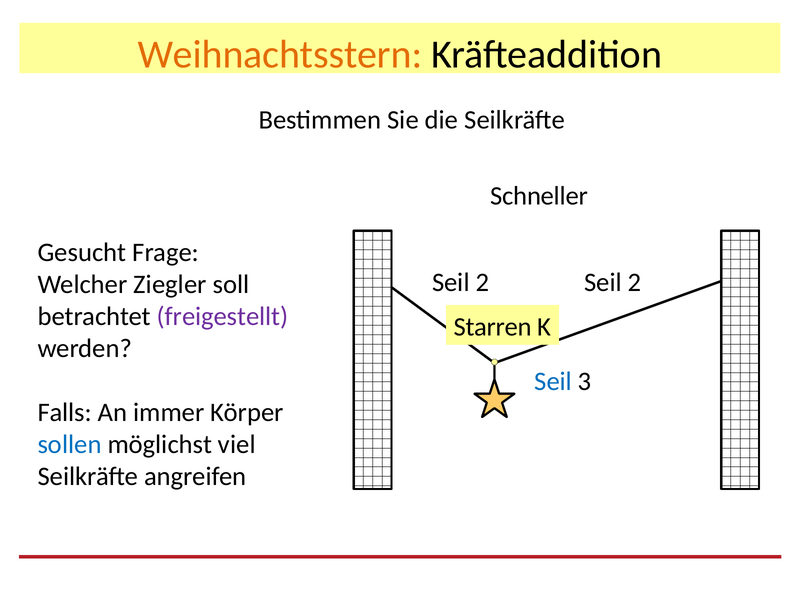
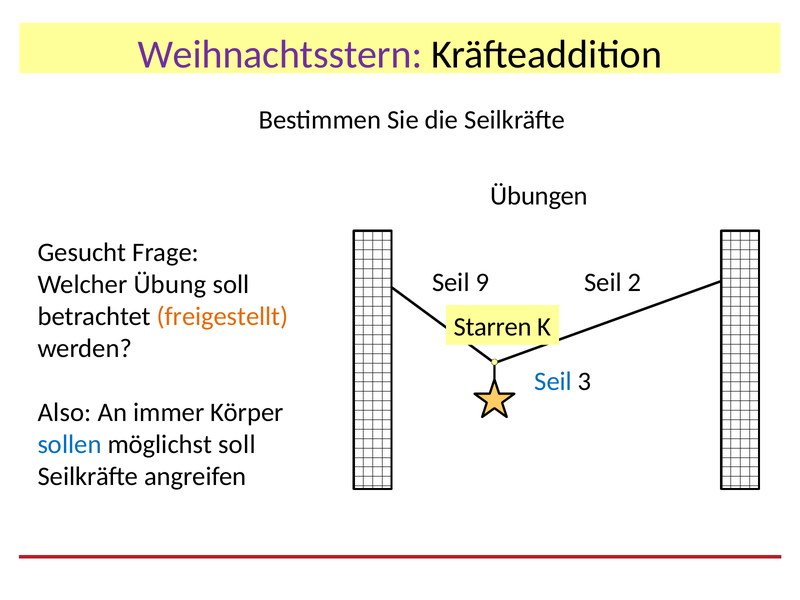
Weihnachtsstern colour: orange -> purple (280, 55)
Schneller: Schneller -> Übungen (539, 196)
2: 2 -> 9 (482, 283)
Ziegler: Ziegler -> Übung (170, 284)
freigestellt colour: purple -> orange (223, 316)
Falls: Falls -> Also (65, 412)
möglichst viel: viel -> soll (237, 444)
